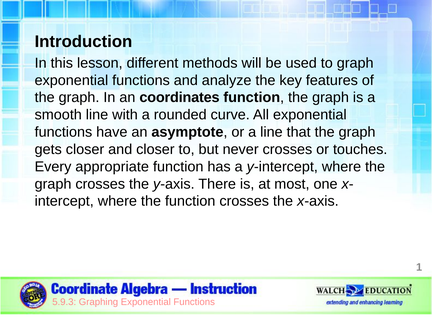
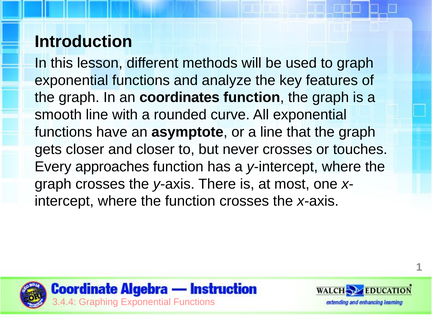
appropriate: appropriate -> approaches (112, 167)
5.9.3: 5.9.3 -> 3.4.4 (64, 302)
